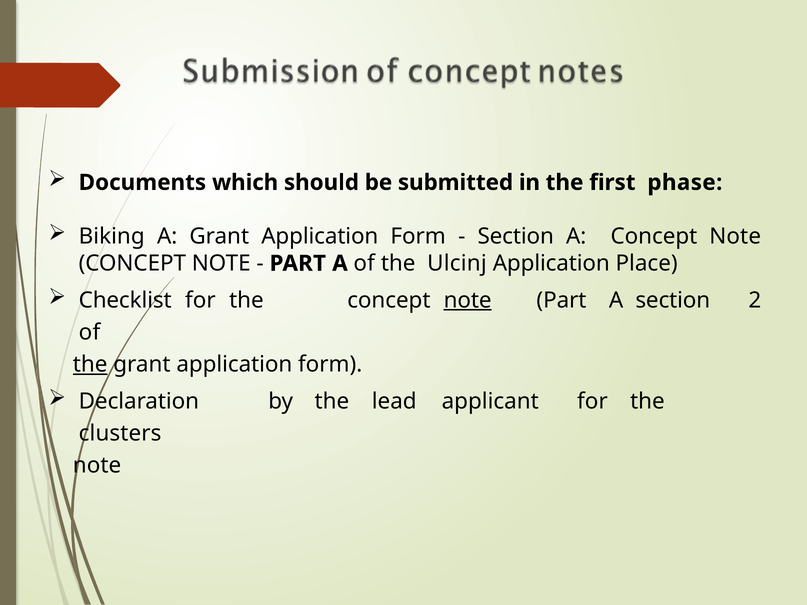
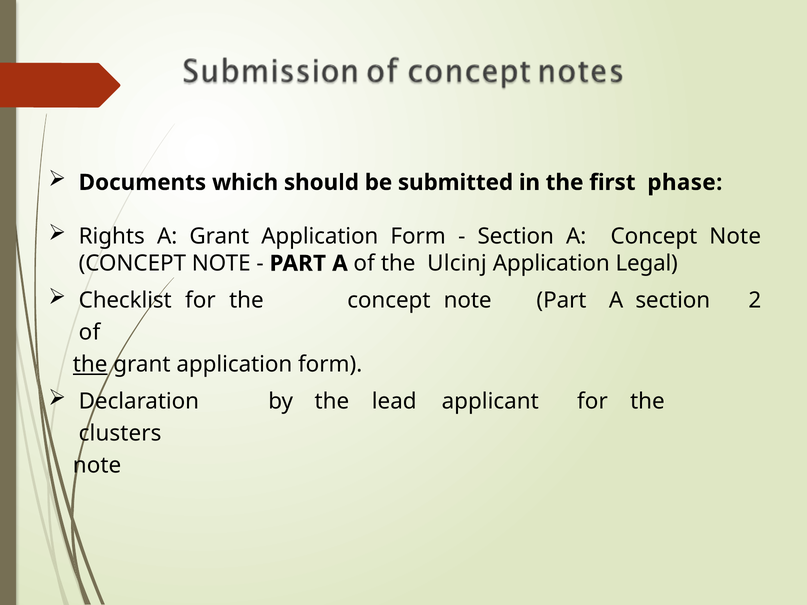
Biking: Biking -> Rights (112, 237)
Place: Place -> Legal (647, 264)
note underline: present -> none (468, 300)
